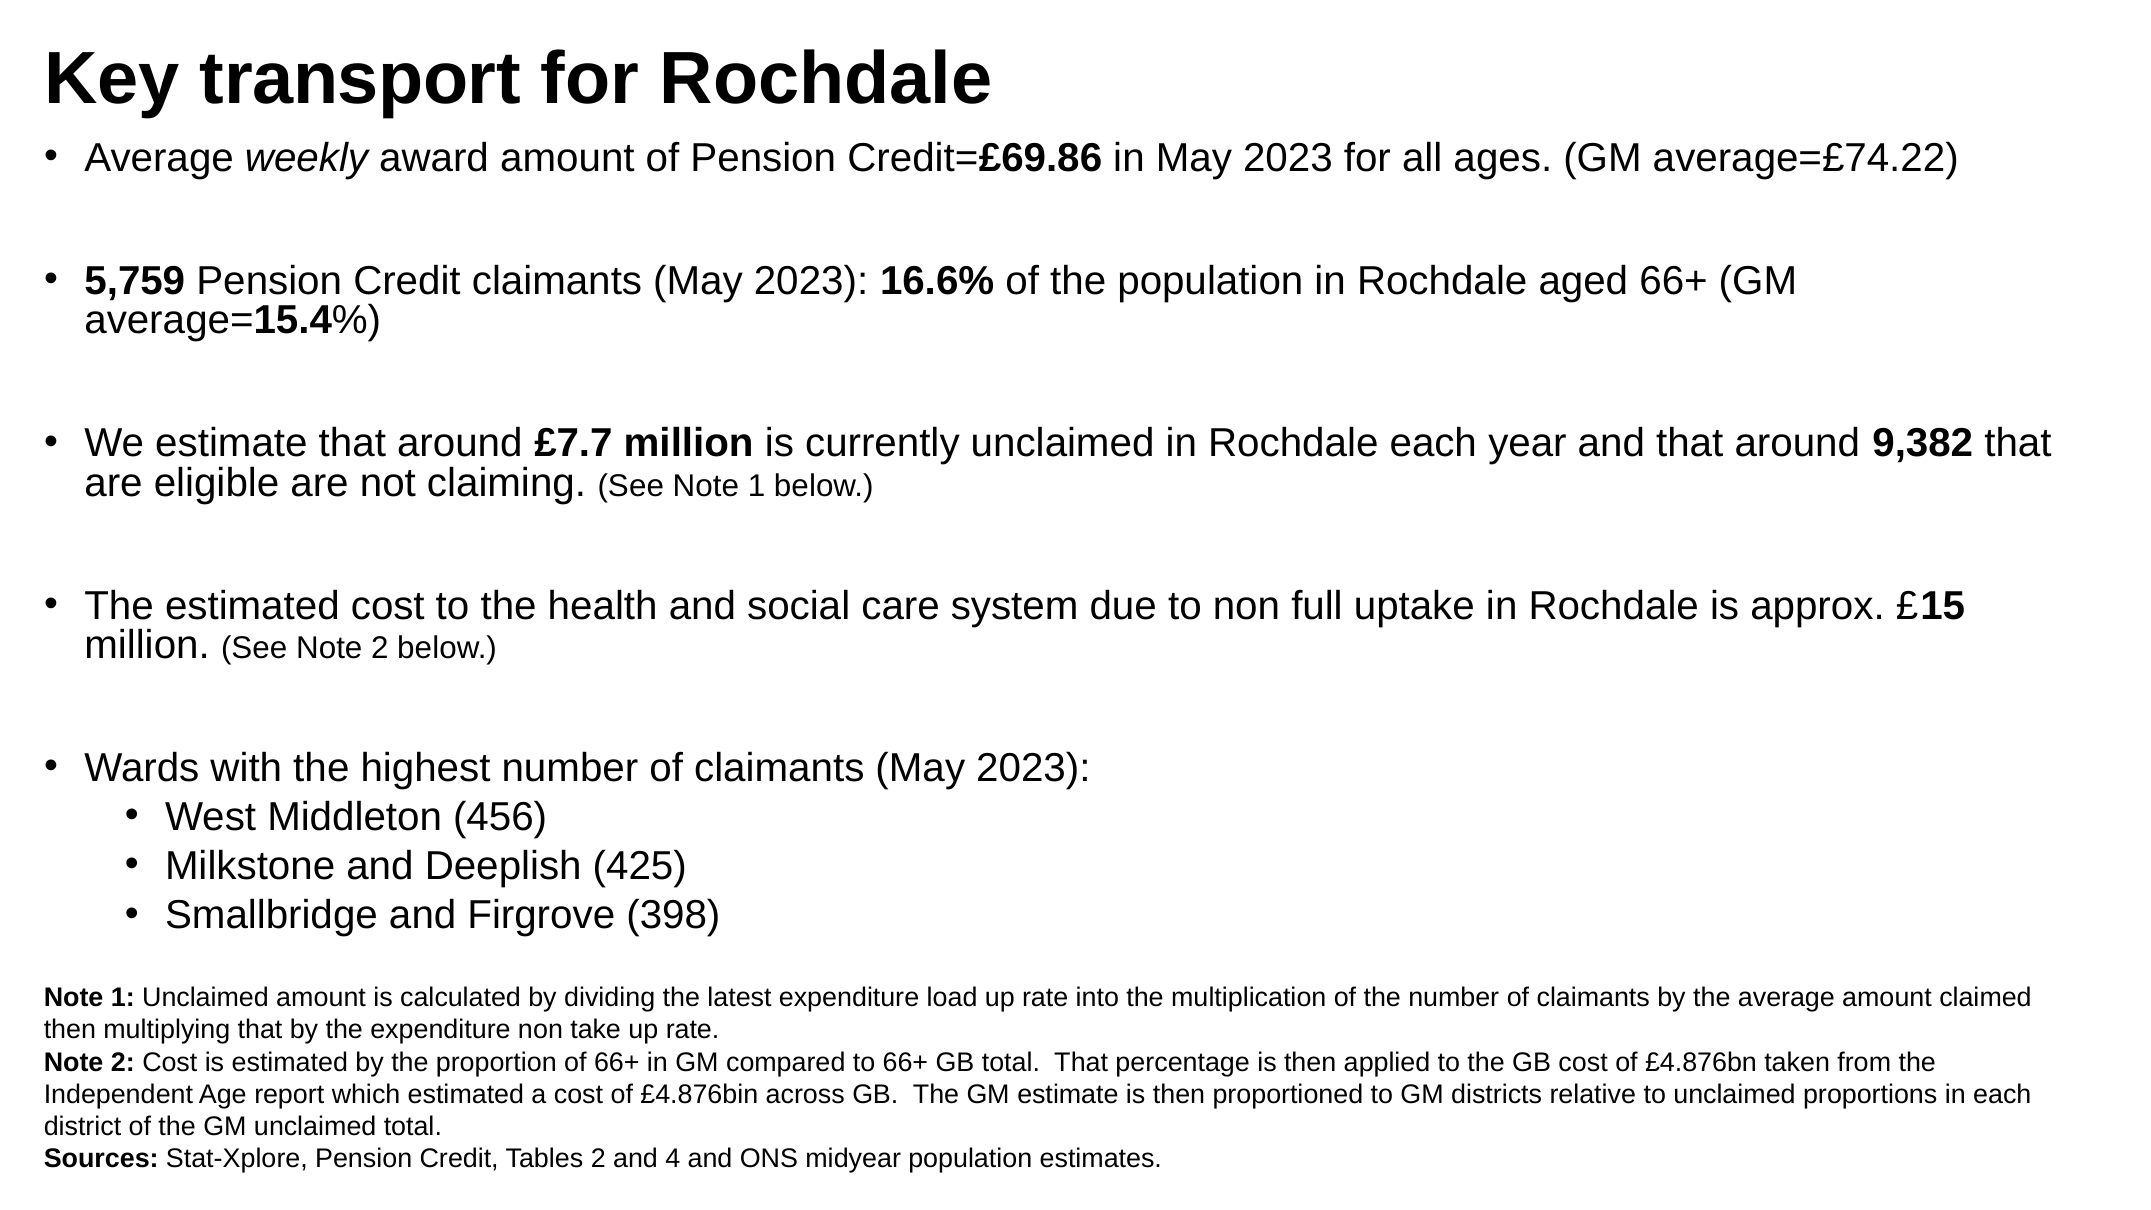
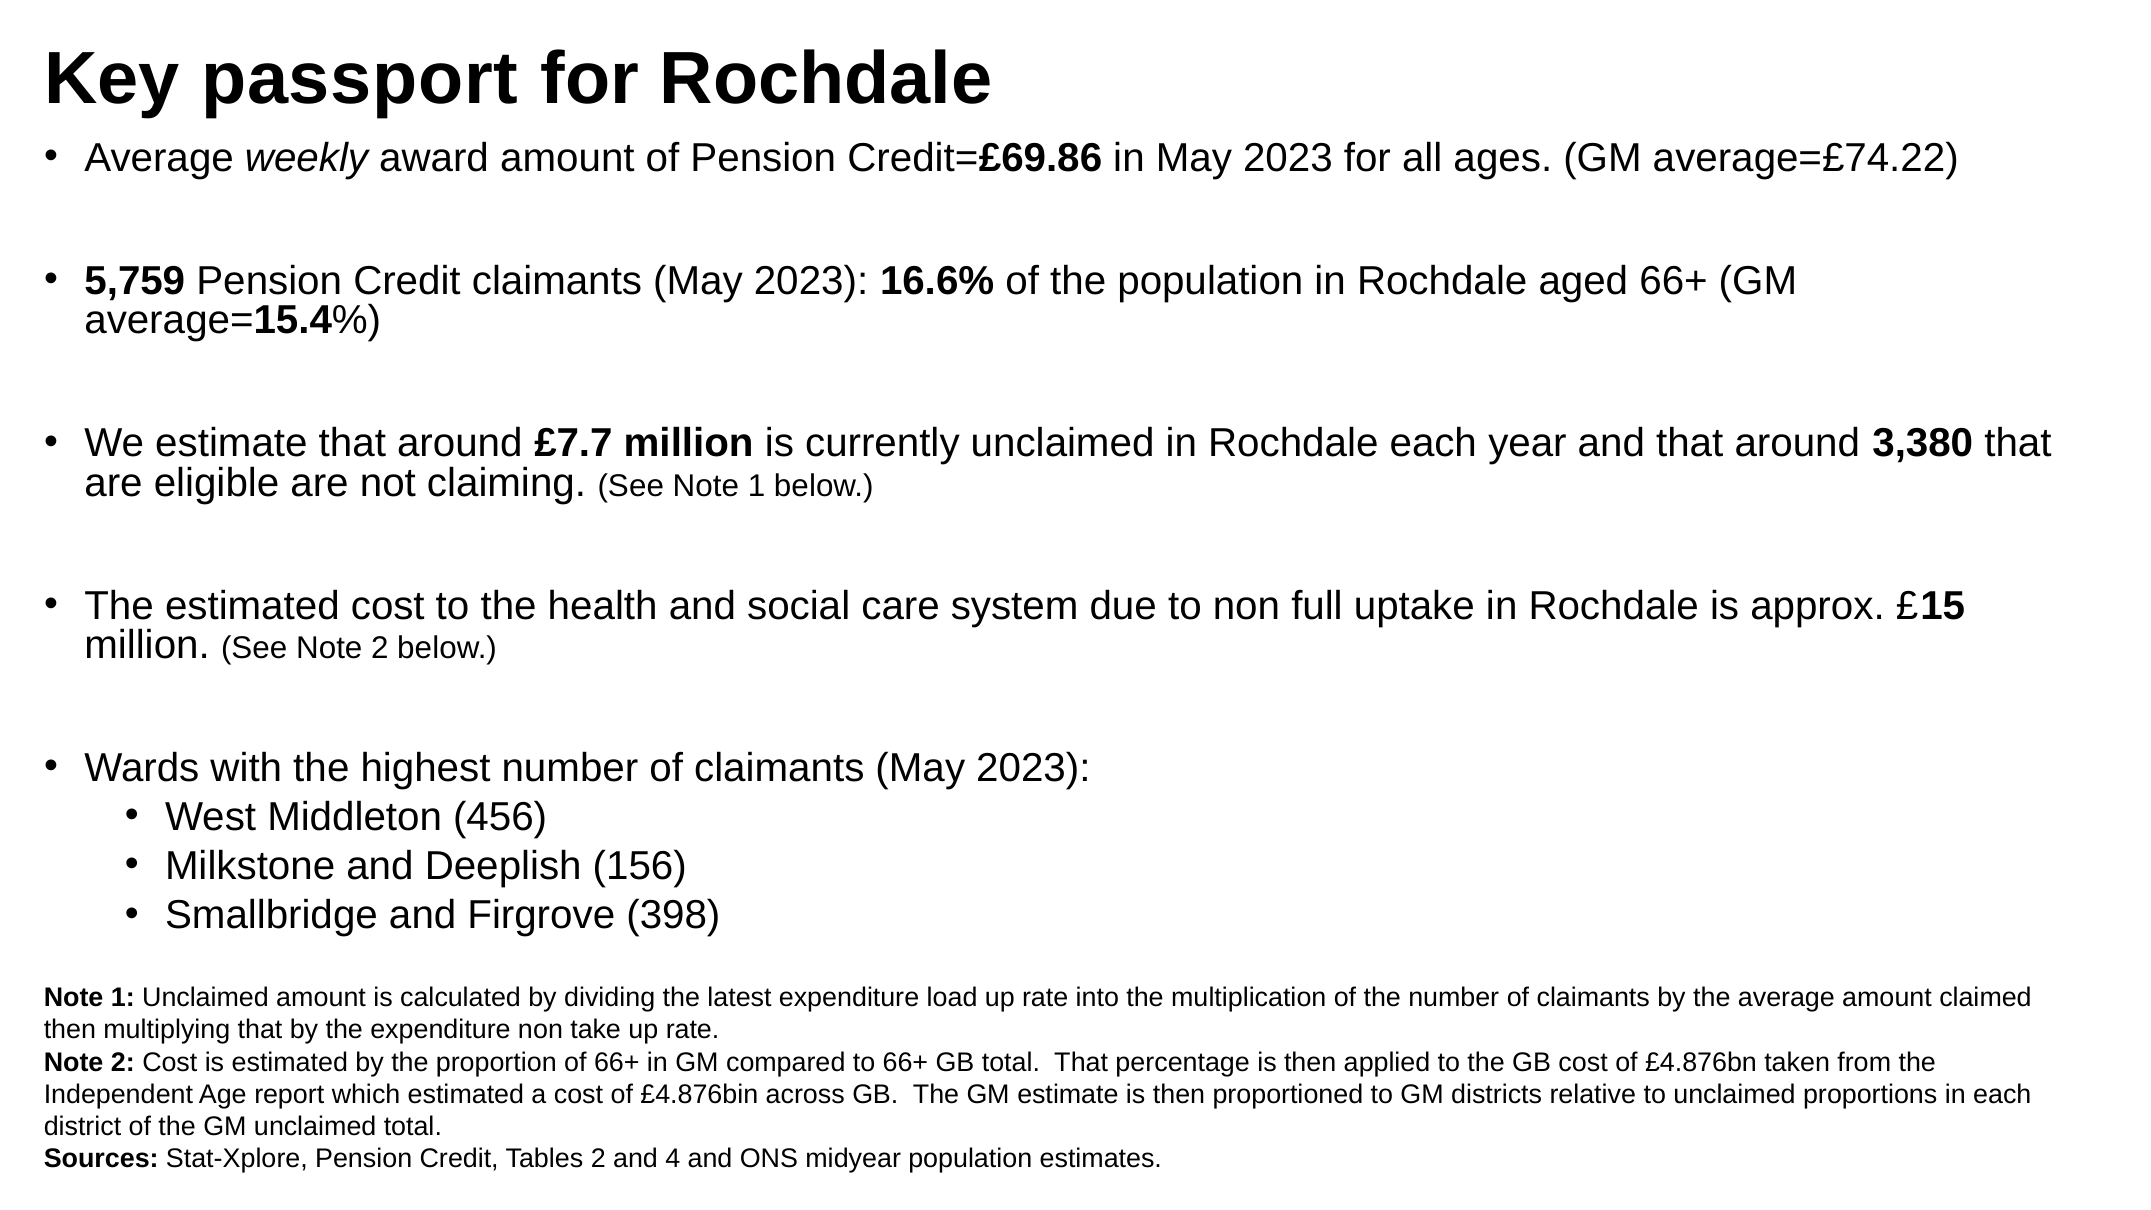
transport: transport -> passport (360, 79)
9,382: 9,382 -> 3,380 (1923, 444)
425: 425 -> 156 (640, 866)
